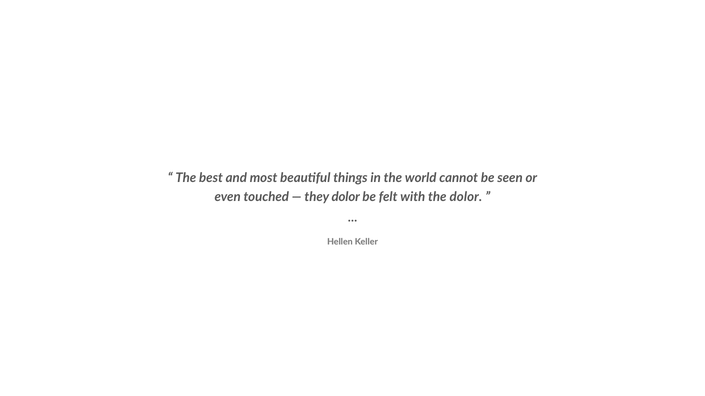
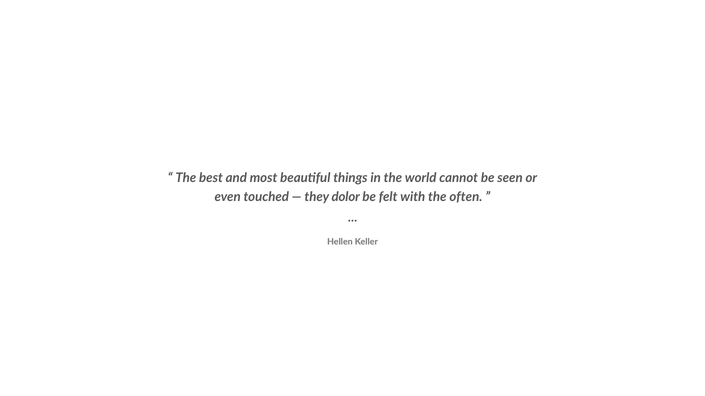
the dolor: dolor -> often (466, 197)
